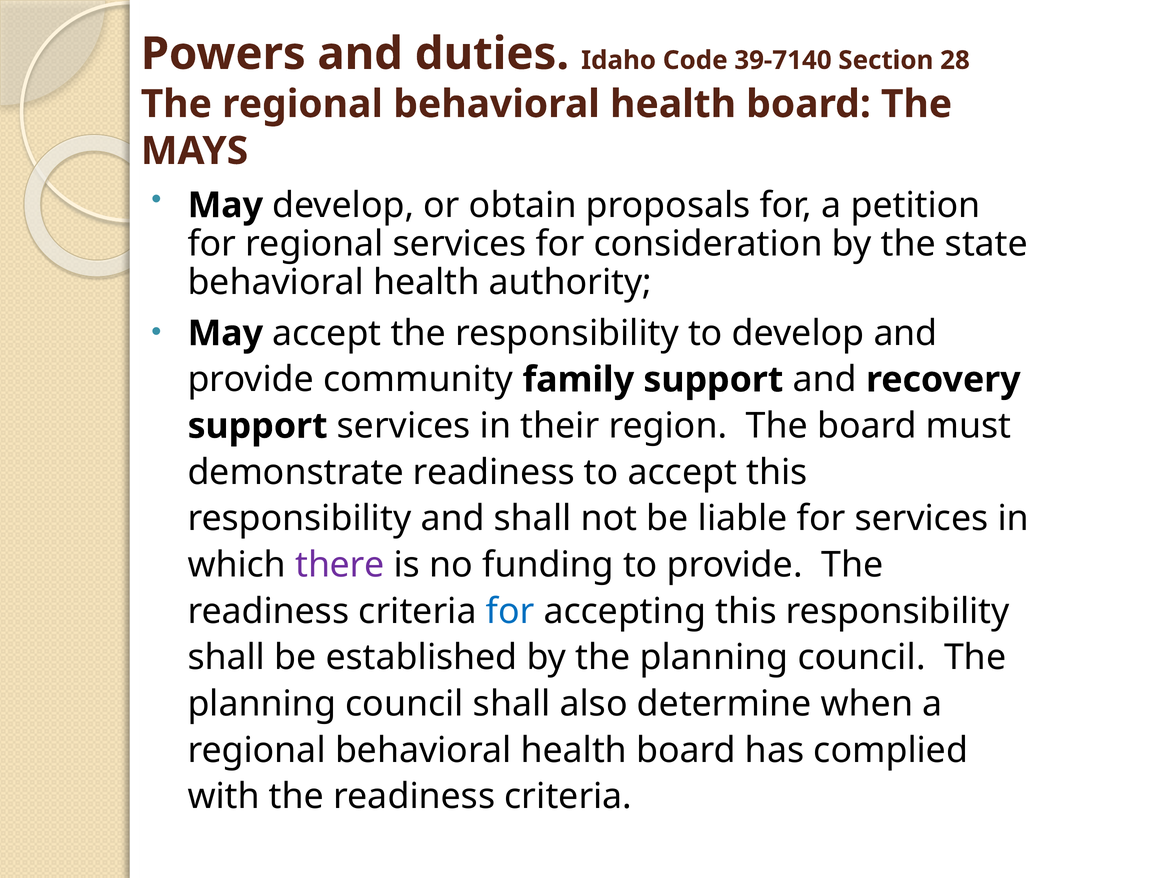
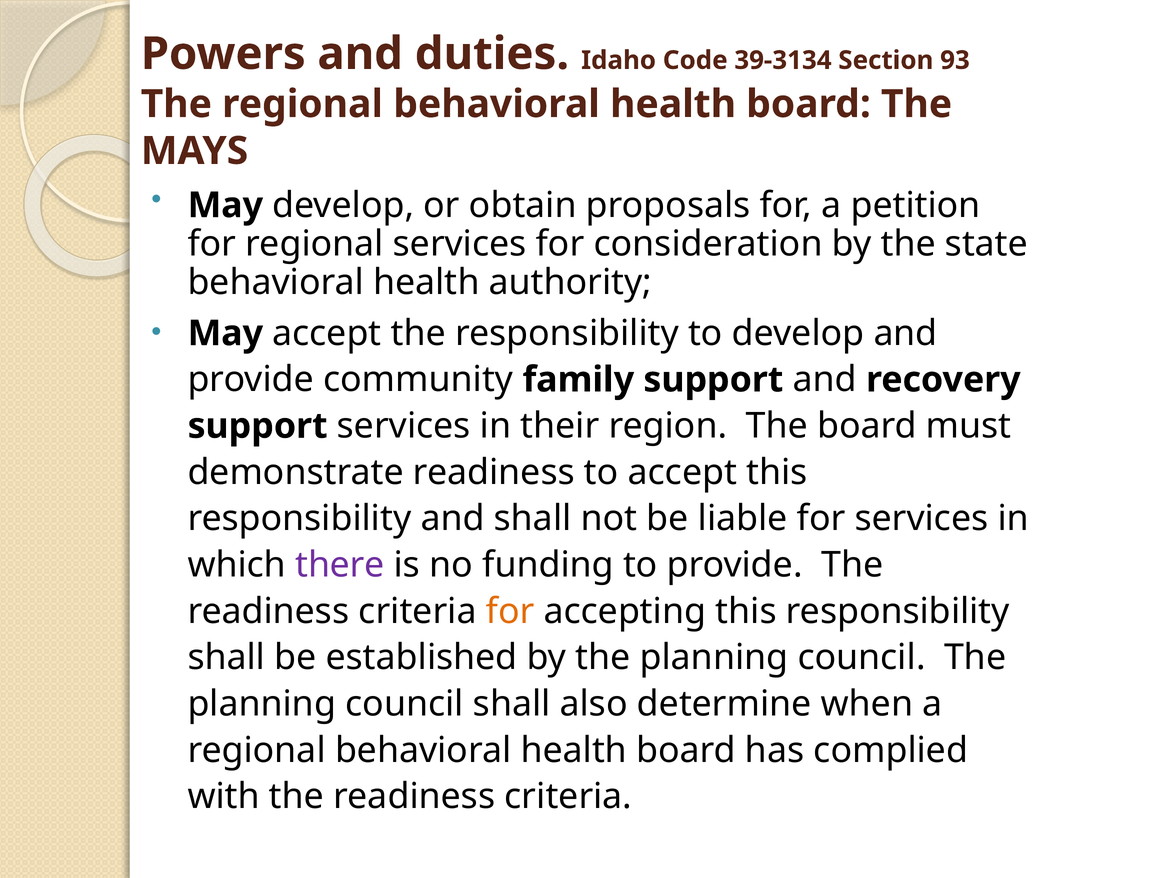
39-7140: 39-7140 -> 39-3134 (783, 60)
28: 28 -> 93 (955, 60)
for colour: blue -> orange (510, 611)
